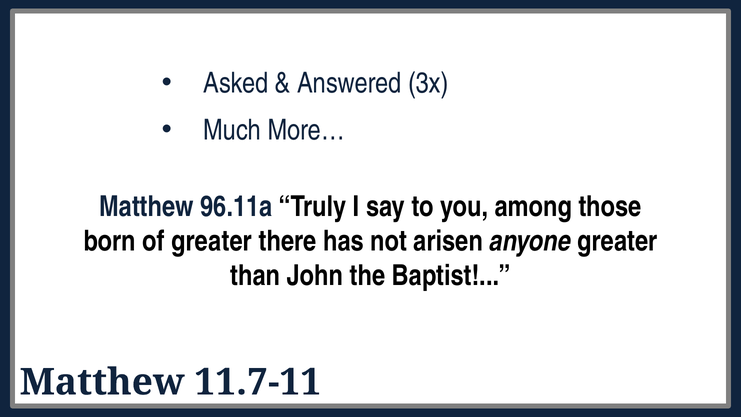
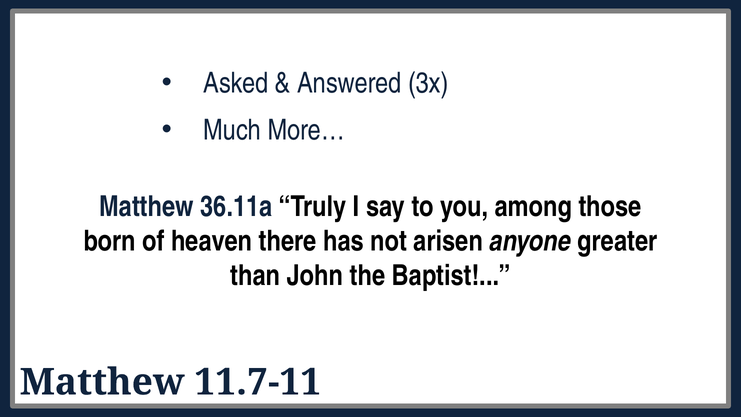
96.11a: 96.11a -> 36.11a (236, 207)
of greater: greater -> heaven (212, 241)
